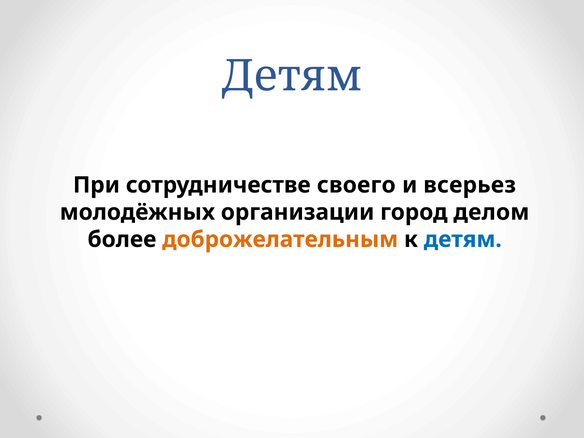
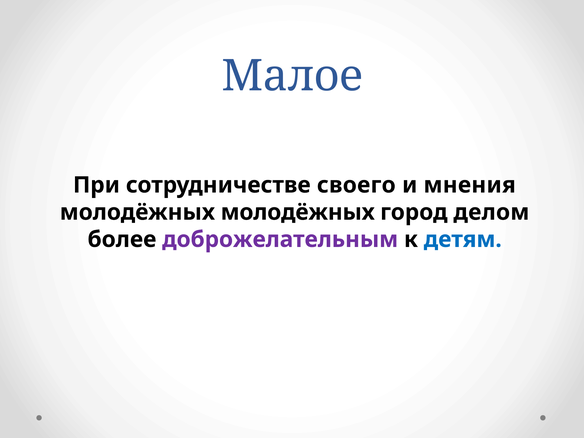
Детям: Детям -> Малое (292, 76)
всерьез: всерьез -> мнения (470, 185)
молодёжных организации: организации -> молодёжных (298, 212)
доброжелательным colour: orange -> purple (280, 239)
